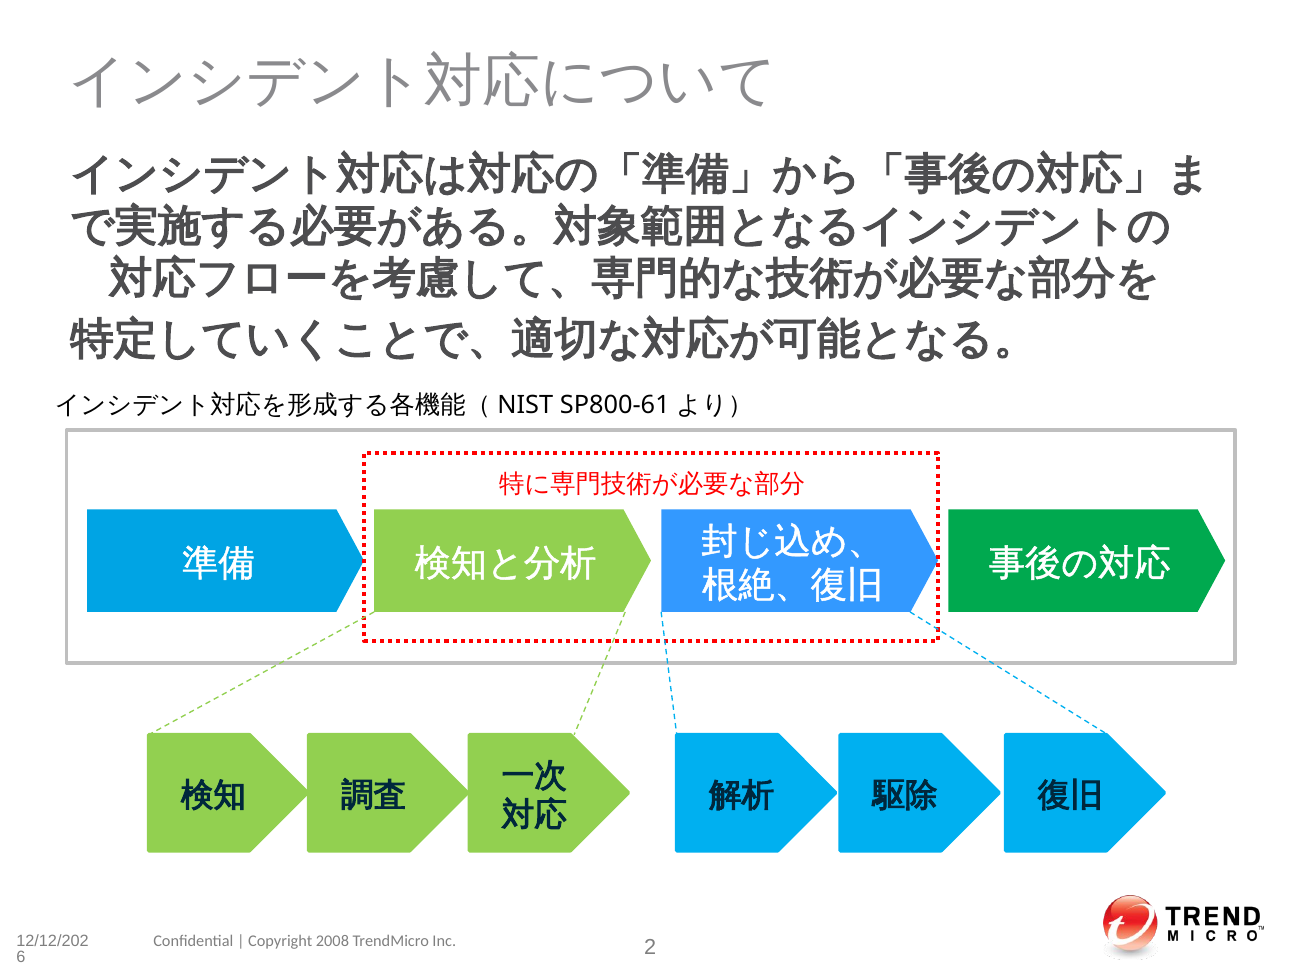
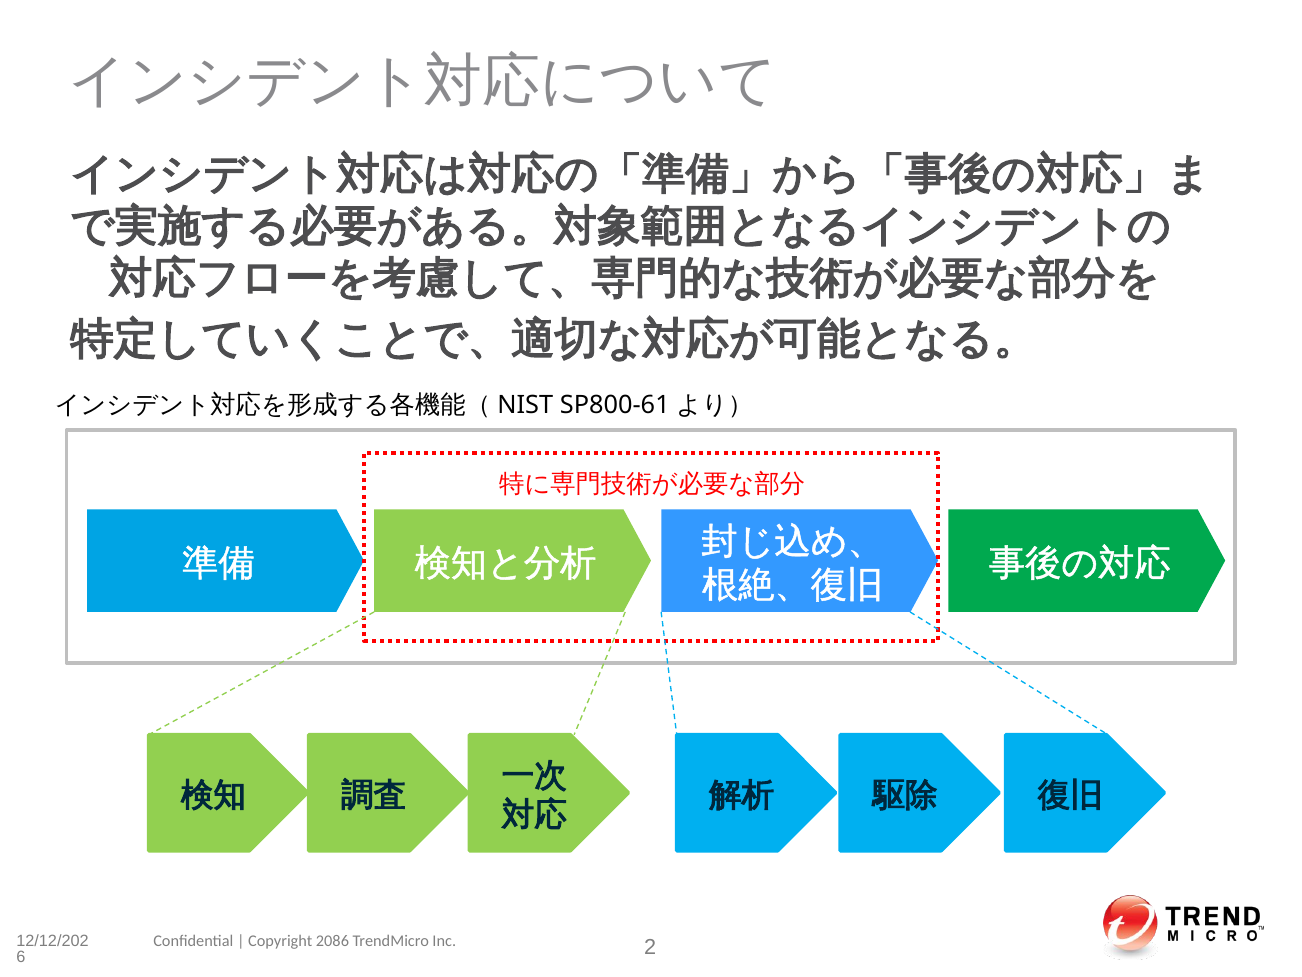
2008: 2008 -> 2086 (332, 941)
